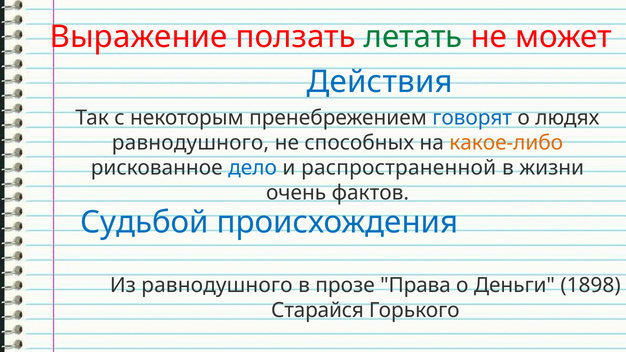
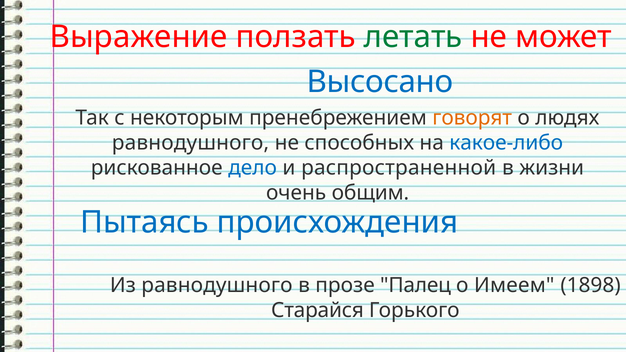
Действия: Действия -> Высосано (380, 82)
говорят colour: blue -> orange (472, 118)
какое-либо colour: orange -> blue (506, 143)
фактов: фактов -> общим (370, 193)
Судьбой: Судьбой -> Пытаясь (145, 223)
Права: Права -> Палец (416, 286)
Деньги: Деньги -> Имеем (514, 286)
